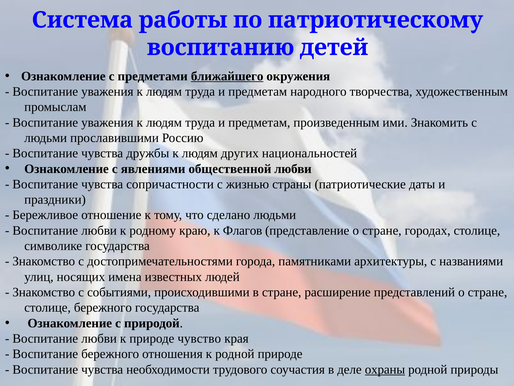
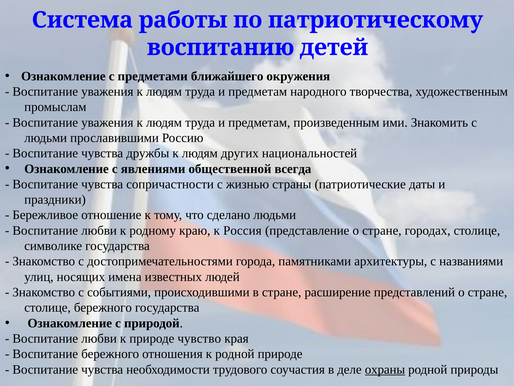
ближайшего underline: present -> none (227, 76)
общественной любви: любви -> всегда (293, 169)
Флагов: Флагов -> Россия (242, 230)
